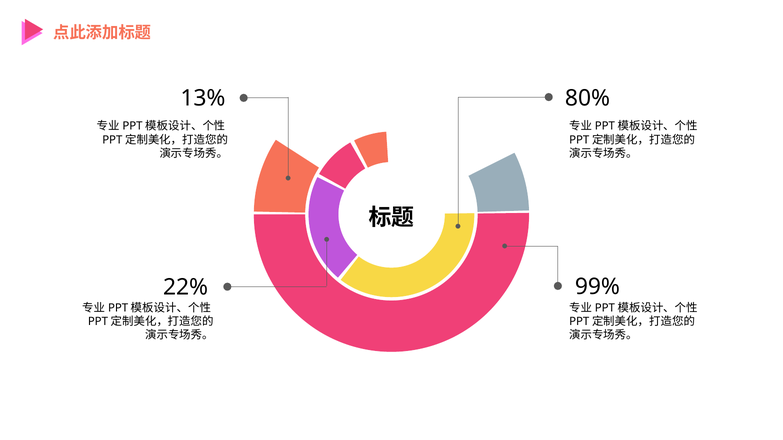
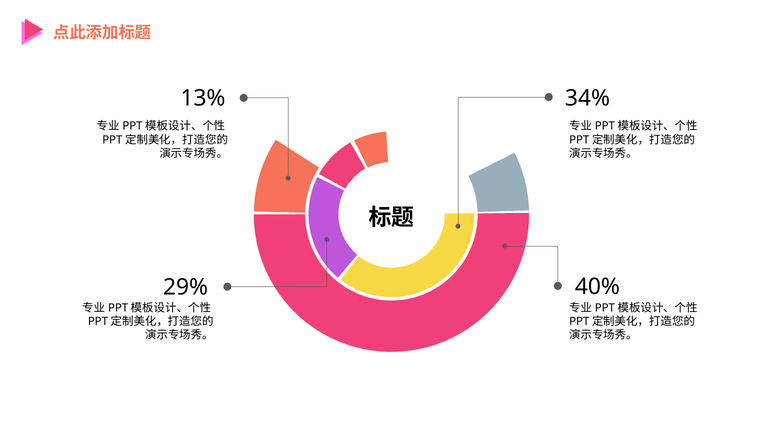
80%: 80% -> 34% (588, 99)
99%: 99% -> 40% (597, 287)
22%: 22% -> 29% (186, 288)
